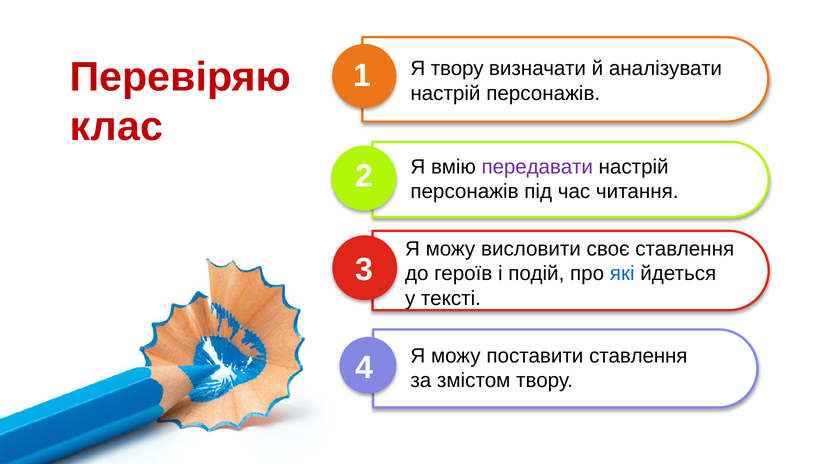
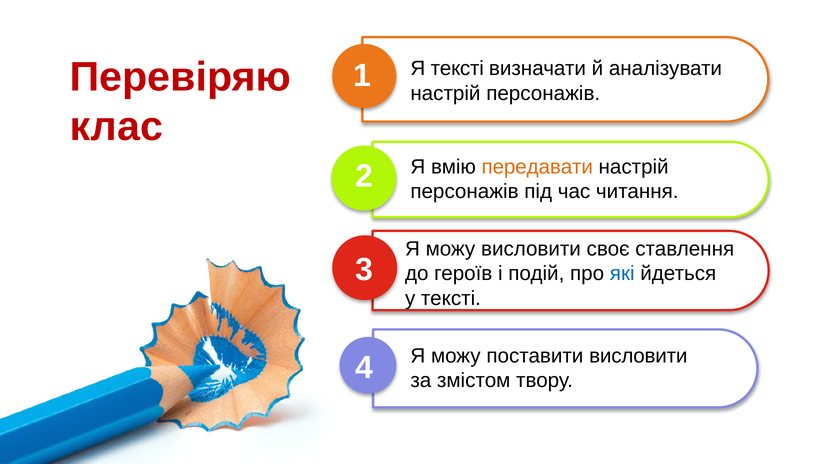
Я твору: твору -> тексті (457, 68)
передавати colour: purple -> orange (537, 167)
поставити ставлення: ставлення -> висловити (638, 356)
